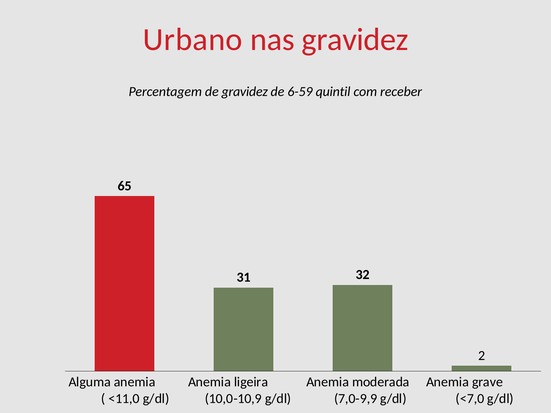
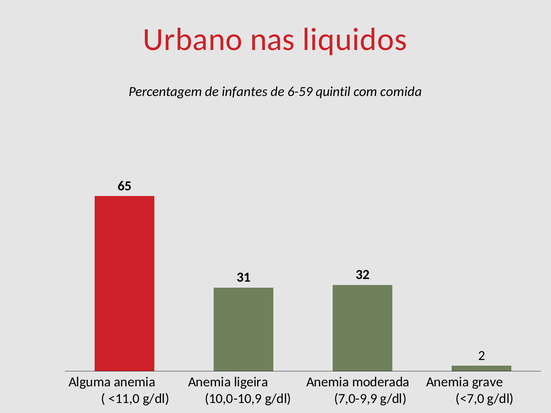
nas gravidez: gravidez -> liquidos (355, 40)
de gravidez: gravidez -> infantes (245, 92)
receber: receber -> comida (401, 92)
